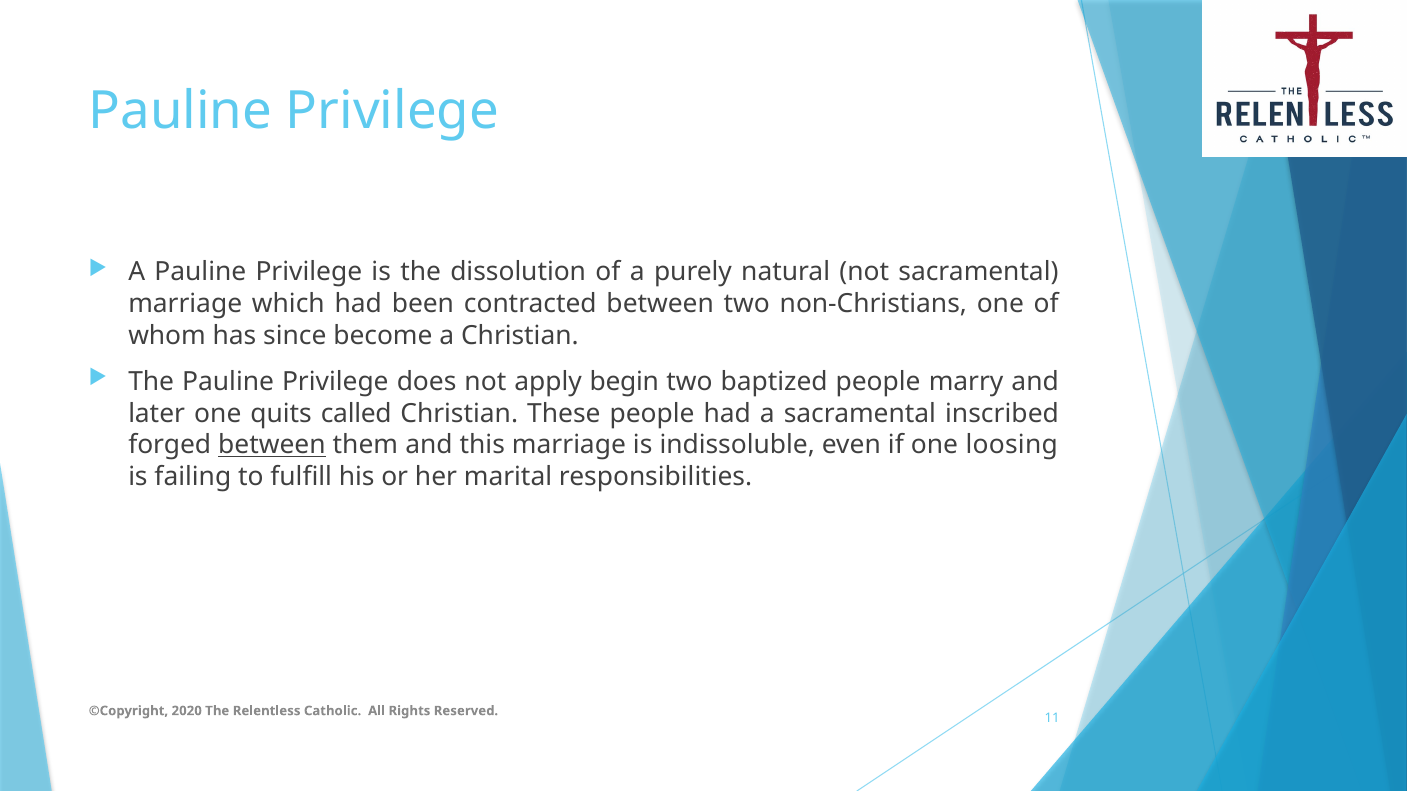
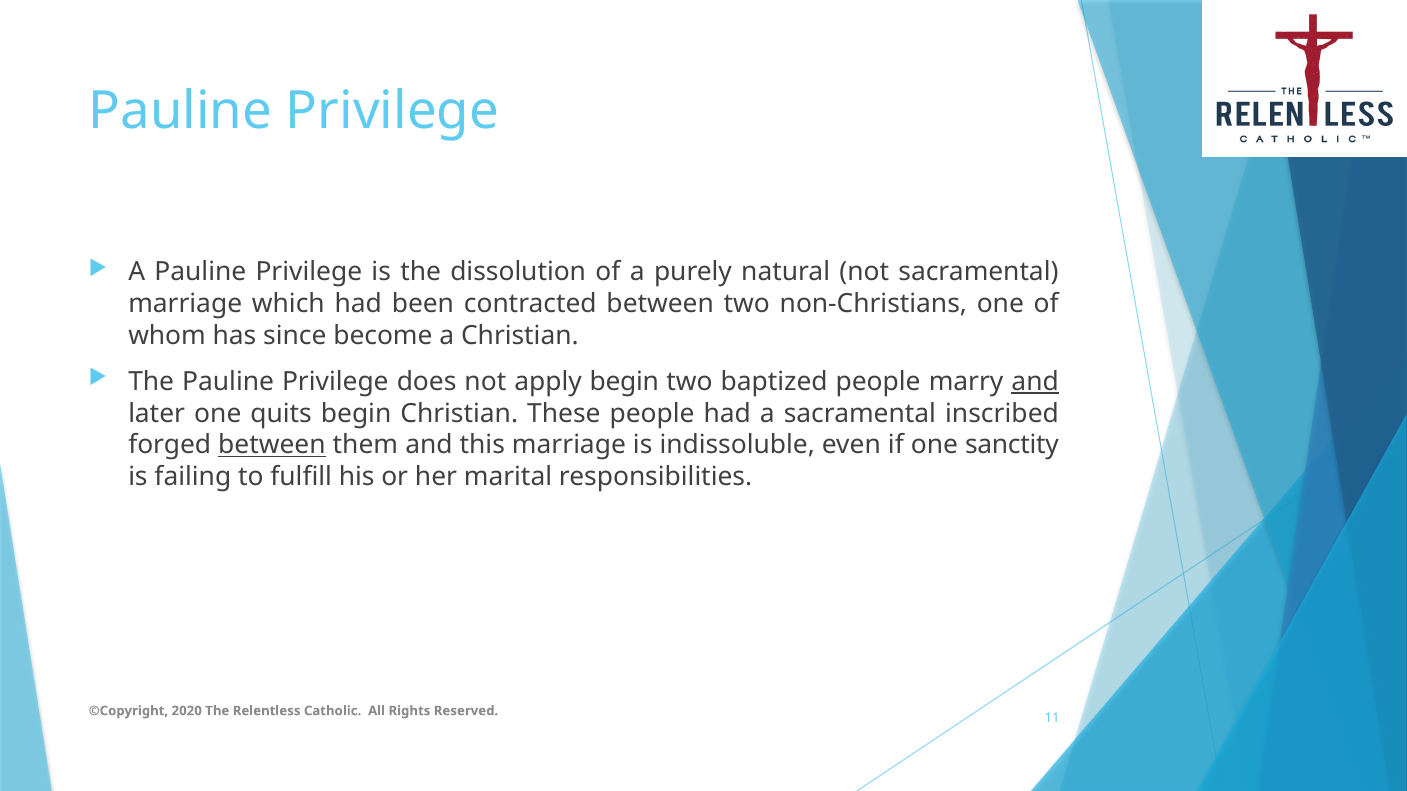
and underline: none -> present (1035, 382)
quits called: called -> begin (356, 414)
loosing: loosing -> sanctity (1012, 445)
